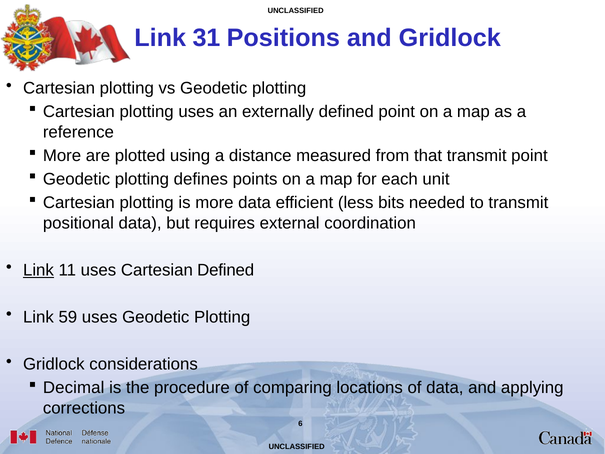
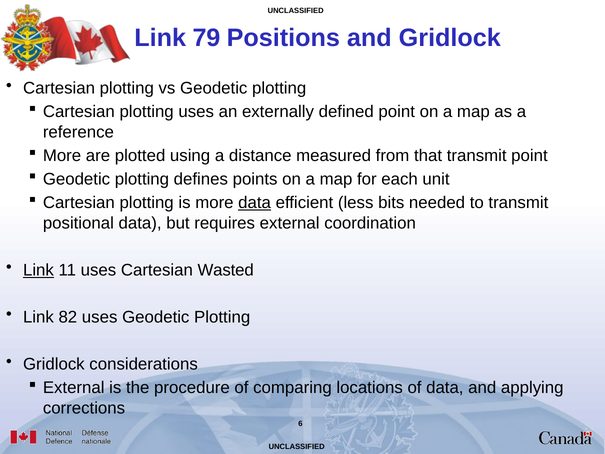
31: 31 -> 79 (206, 38)
data underline: none -> present (255, 203)
Cartesian Defined: Defined -> Wasted (226, 270)
59: 59 -> 82 (68, 317)
Decimal: Decimal -> External (74, 388)
